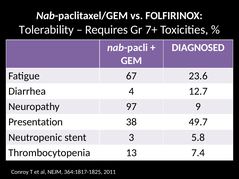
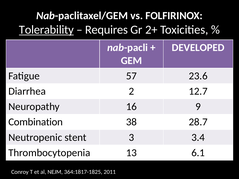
Tolerability underline: none -> present (46, 30)
7+: 7+ -> 2+ (151, 30)
DIAGNOSED: DIAGNOSED -> DEVELOPED (198, 48)
67: 67 -> 57 (131, 76)
4: 4 -> 2 (131, 91)
97: 97 -> 16 (131, 107)
Presentation: Presentation -> Combination (36, 122)
49.7: 49.7 -> 28.7 (198, 122)
5.8: 5.8 -> 3.4 (198, 138)
7.4: 7.4 -> 6.1 (198, 153)
